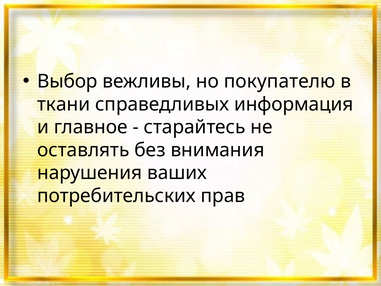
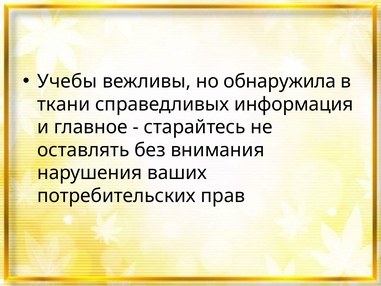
Выбор: Выбор -> Учебы (67, 81)
покупателю: покупателю -> обнаружила (280, 81)
